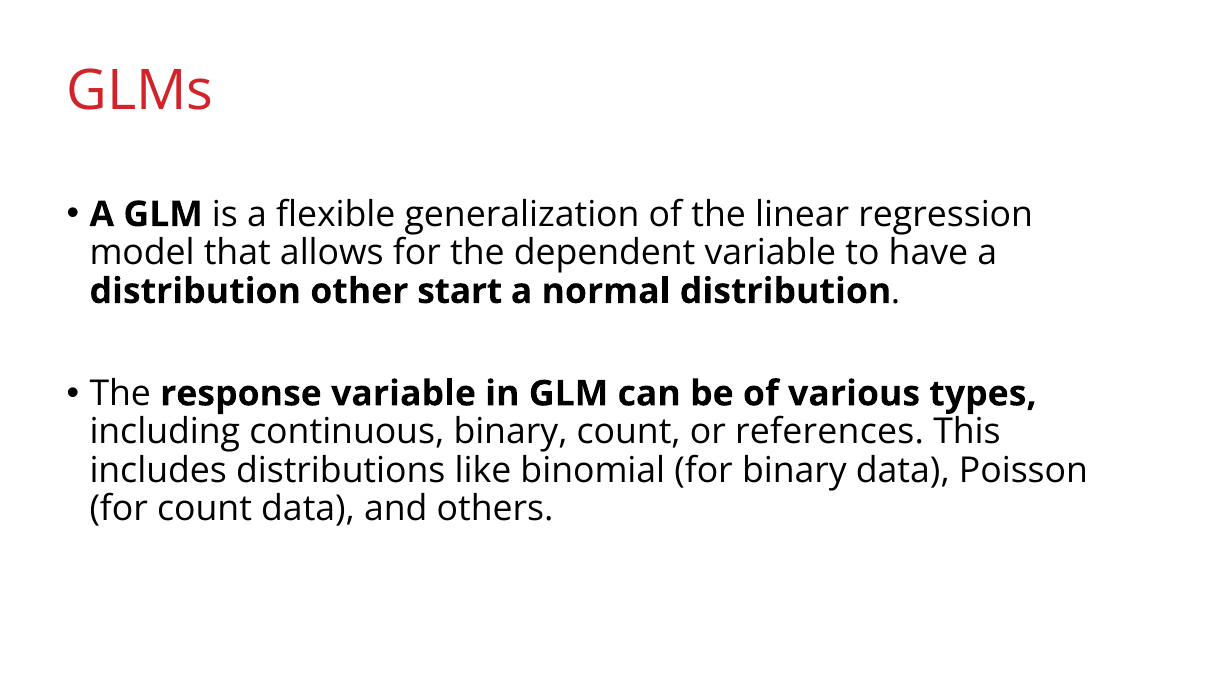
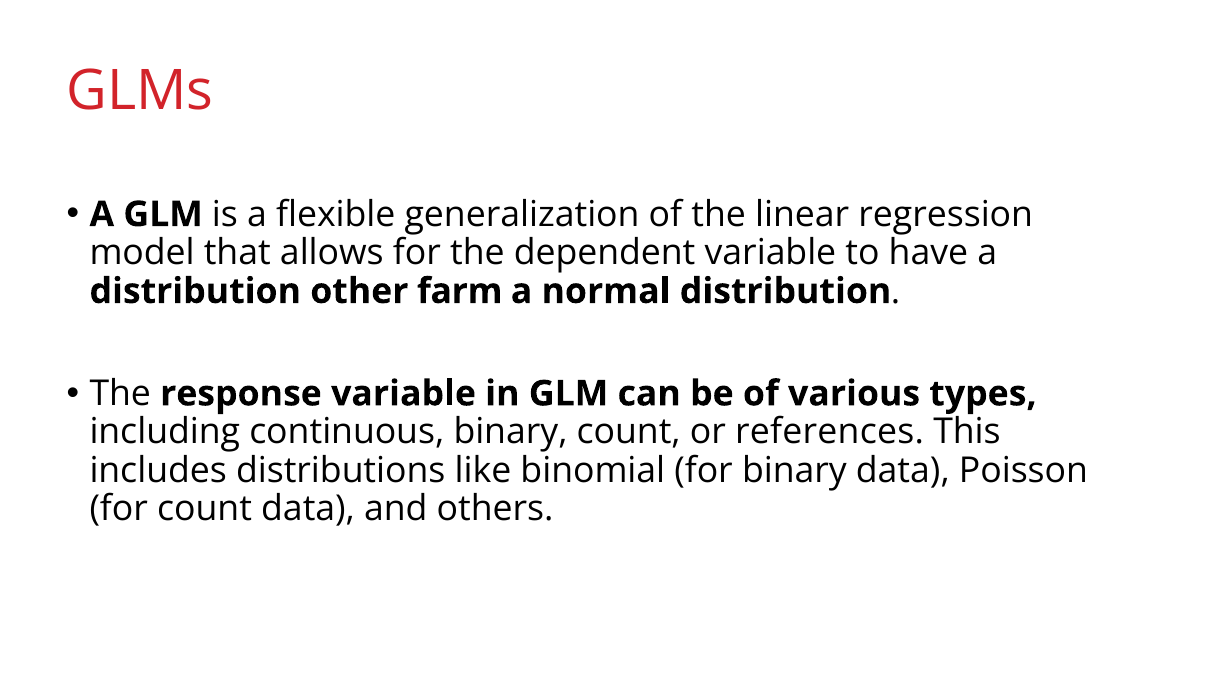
start: start -> farm (460, 291)
